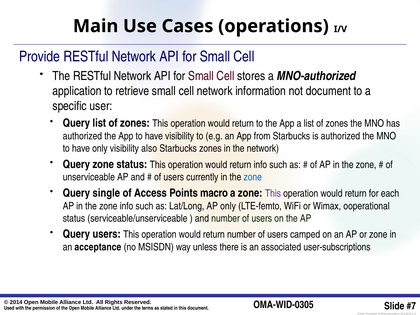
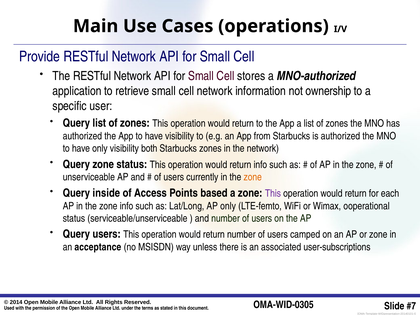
not document: document -> ownership (328, 91)
also: also -> both (149, 148)
zone colour: blue -> orange (253, 177)
single: single -> inside (106, 193)
macro: macro -> based (214, 193)
